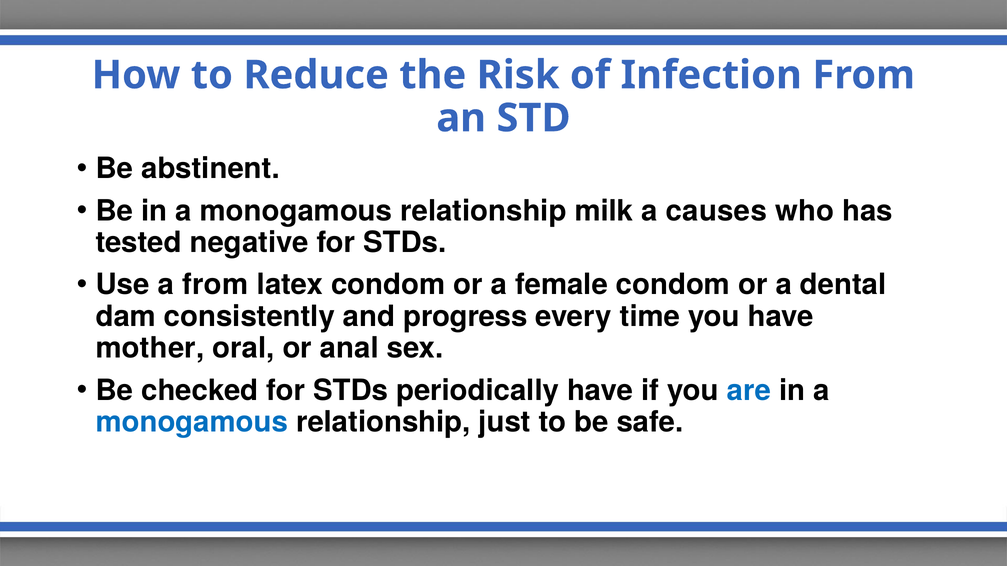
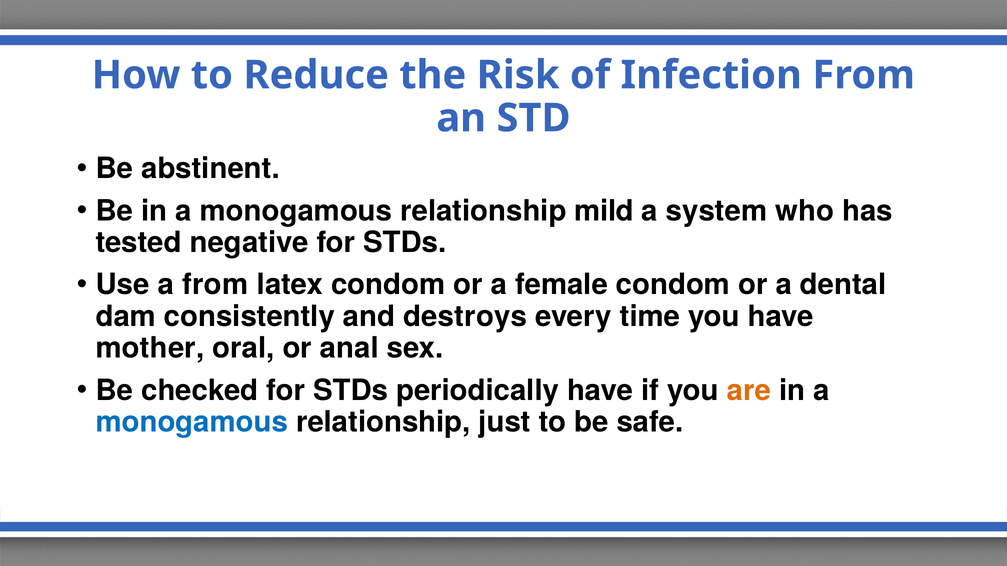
milk: milk -> mild (604, 211)
causes: causes -> system (717, 211)
progress: progress -> destroys (465, 317)
are colour: blue -> orange (749, 391)
